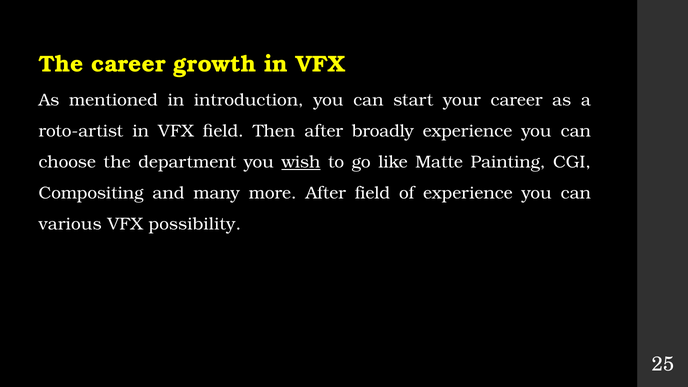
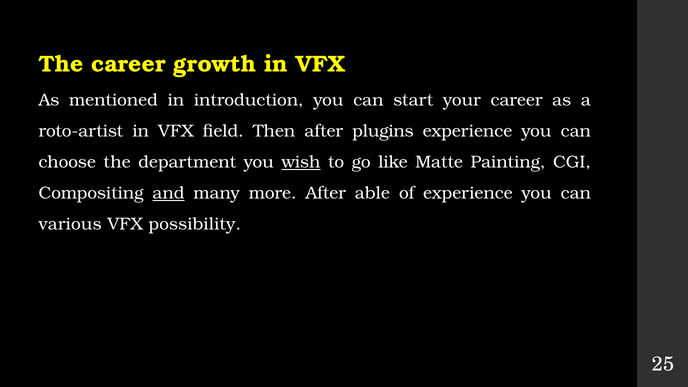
broadly: broadly -> plugins (383, 131)
and underline: none -> present (168, 193)
After field: field -> able (372, 193)
